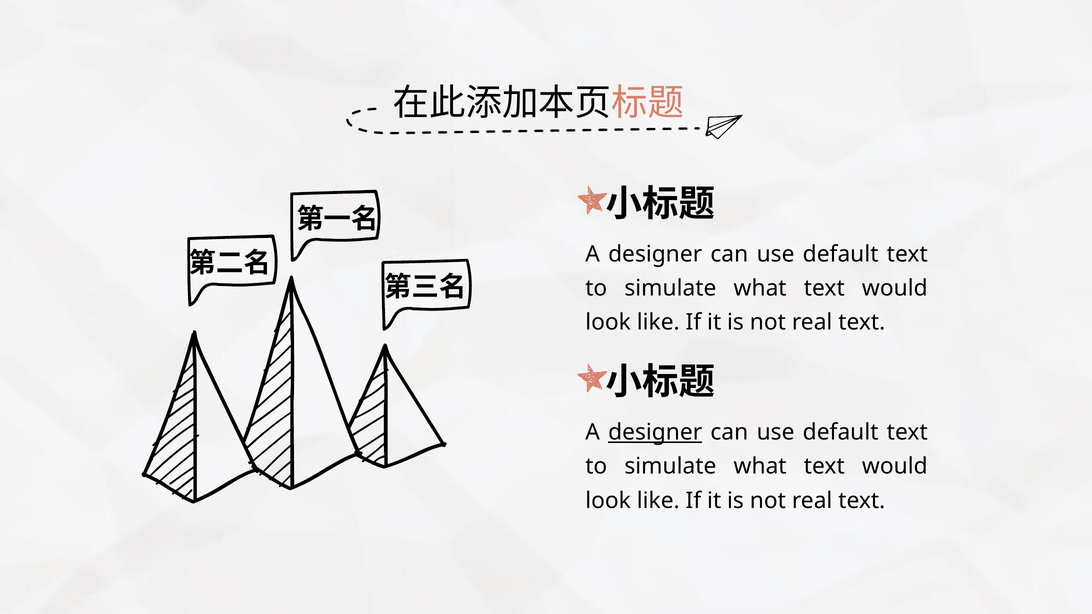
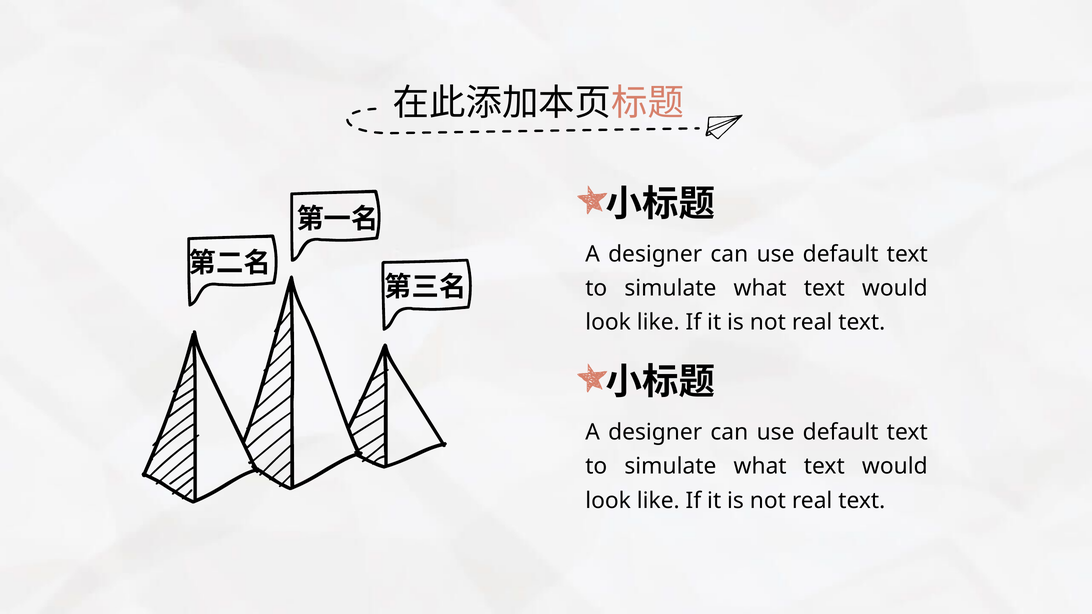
designer underline: present -> none (655, 432)
